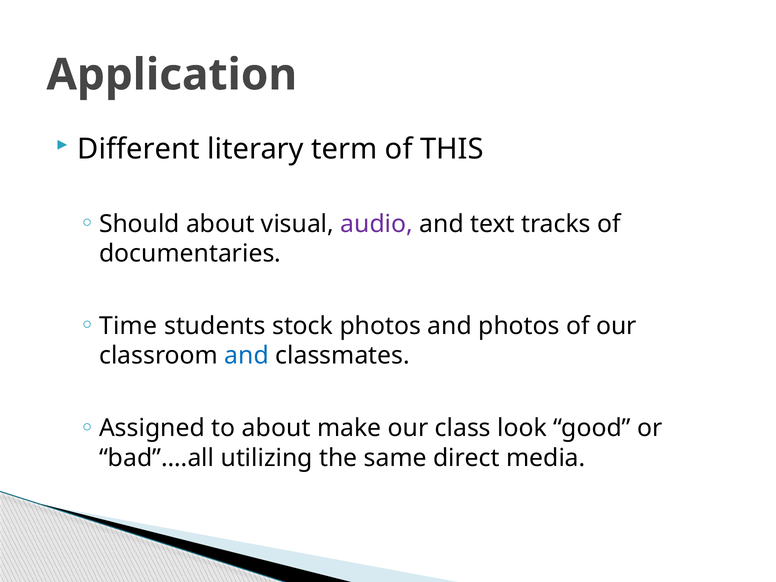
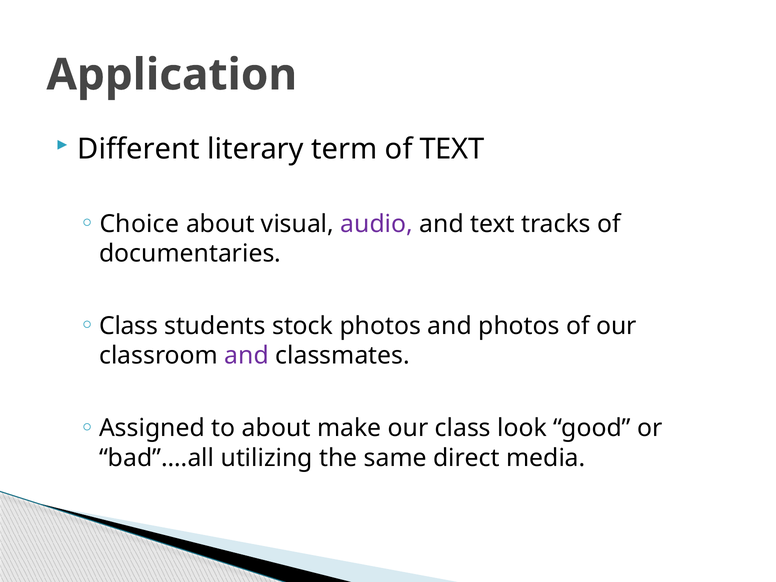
of THIS: THIS -> TEXT (452, 149)
Should: Should -> Choice (139, 224)
Time: Time -> Class (129, 326)
and colour: blue -> purple (247, 356)
